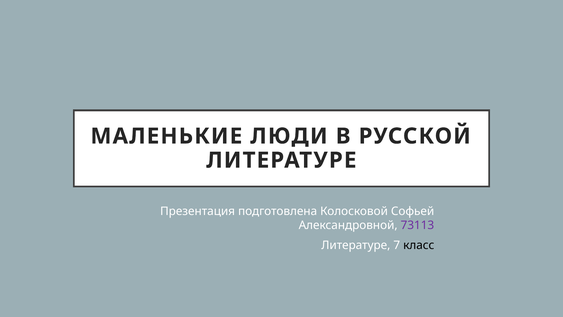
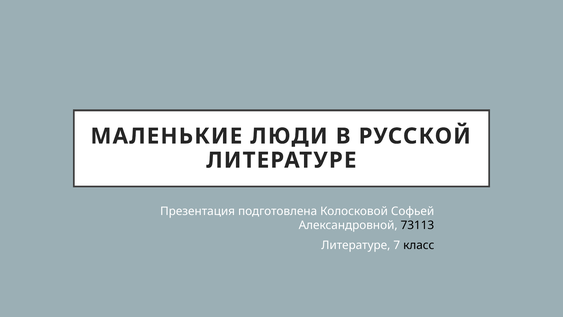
73113 colour: purple -> black (417, 225)
